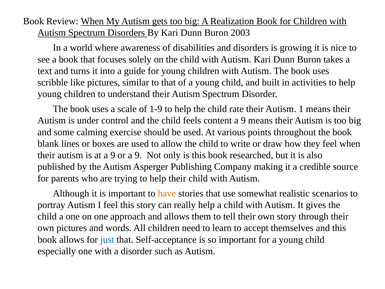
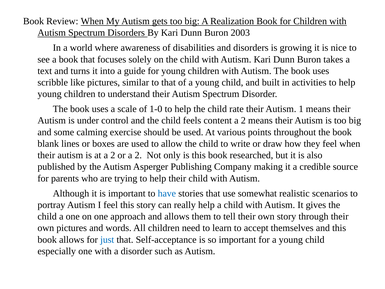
1-9: 1-9 -> 1-0 (156, 109)
content a 9: 9 -> 2 (243, 120)
at a 9: 9 -> 2 (113, 155)
or a 9: 9 -> 2 (138, 155)
have colour: orange -> blue (167, 193)
